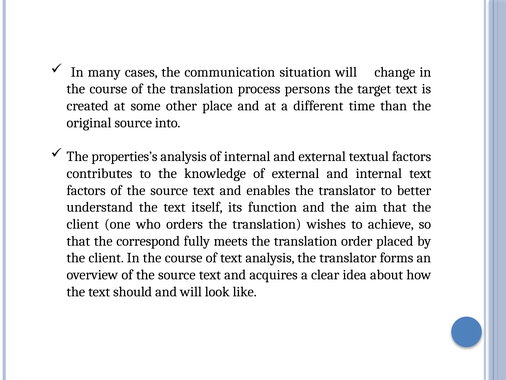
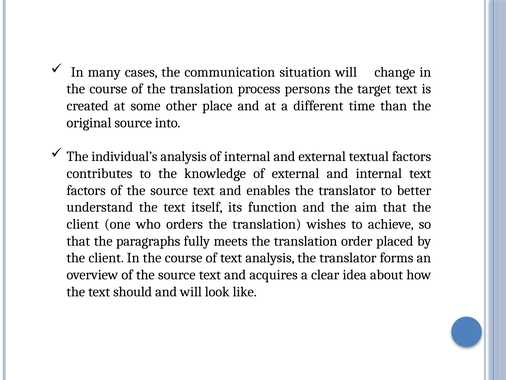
properties’s: properties’s -> individual’s (124, 156)
correspond: correspond -> paragraphs (148, 241)
